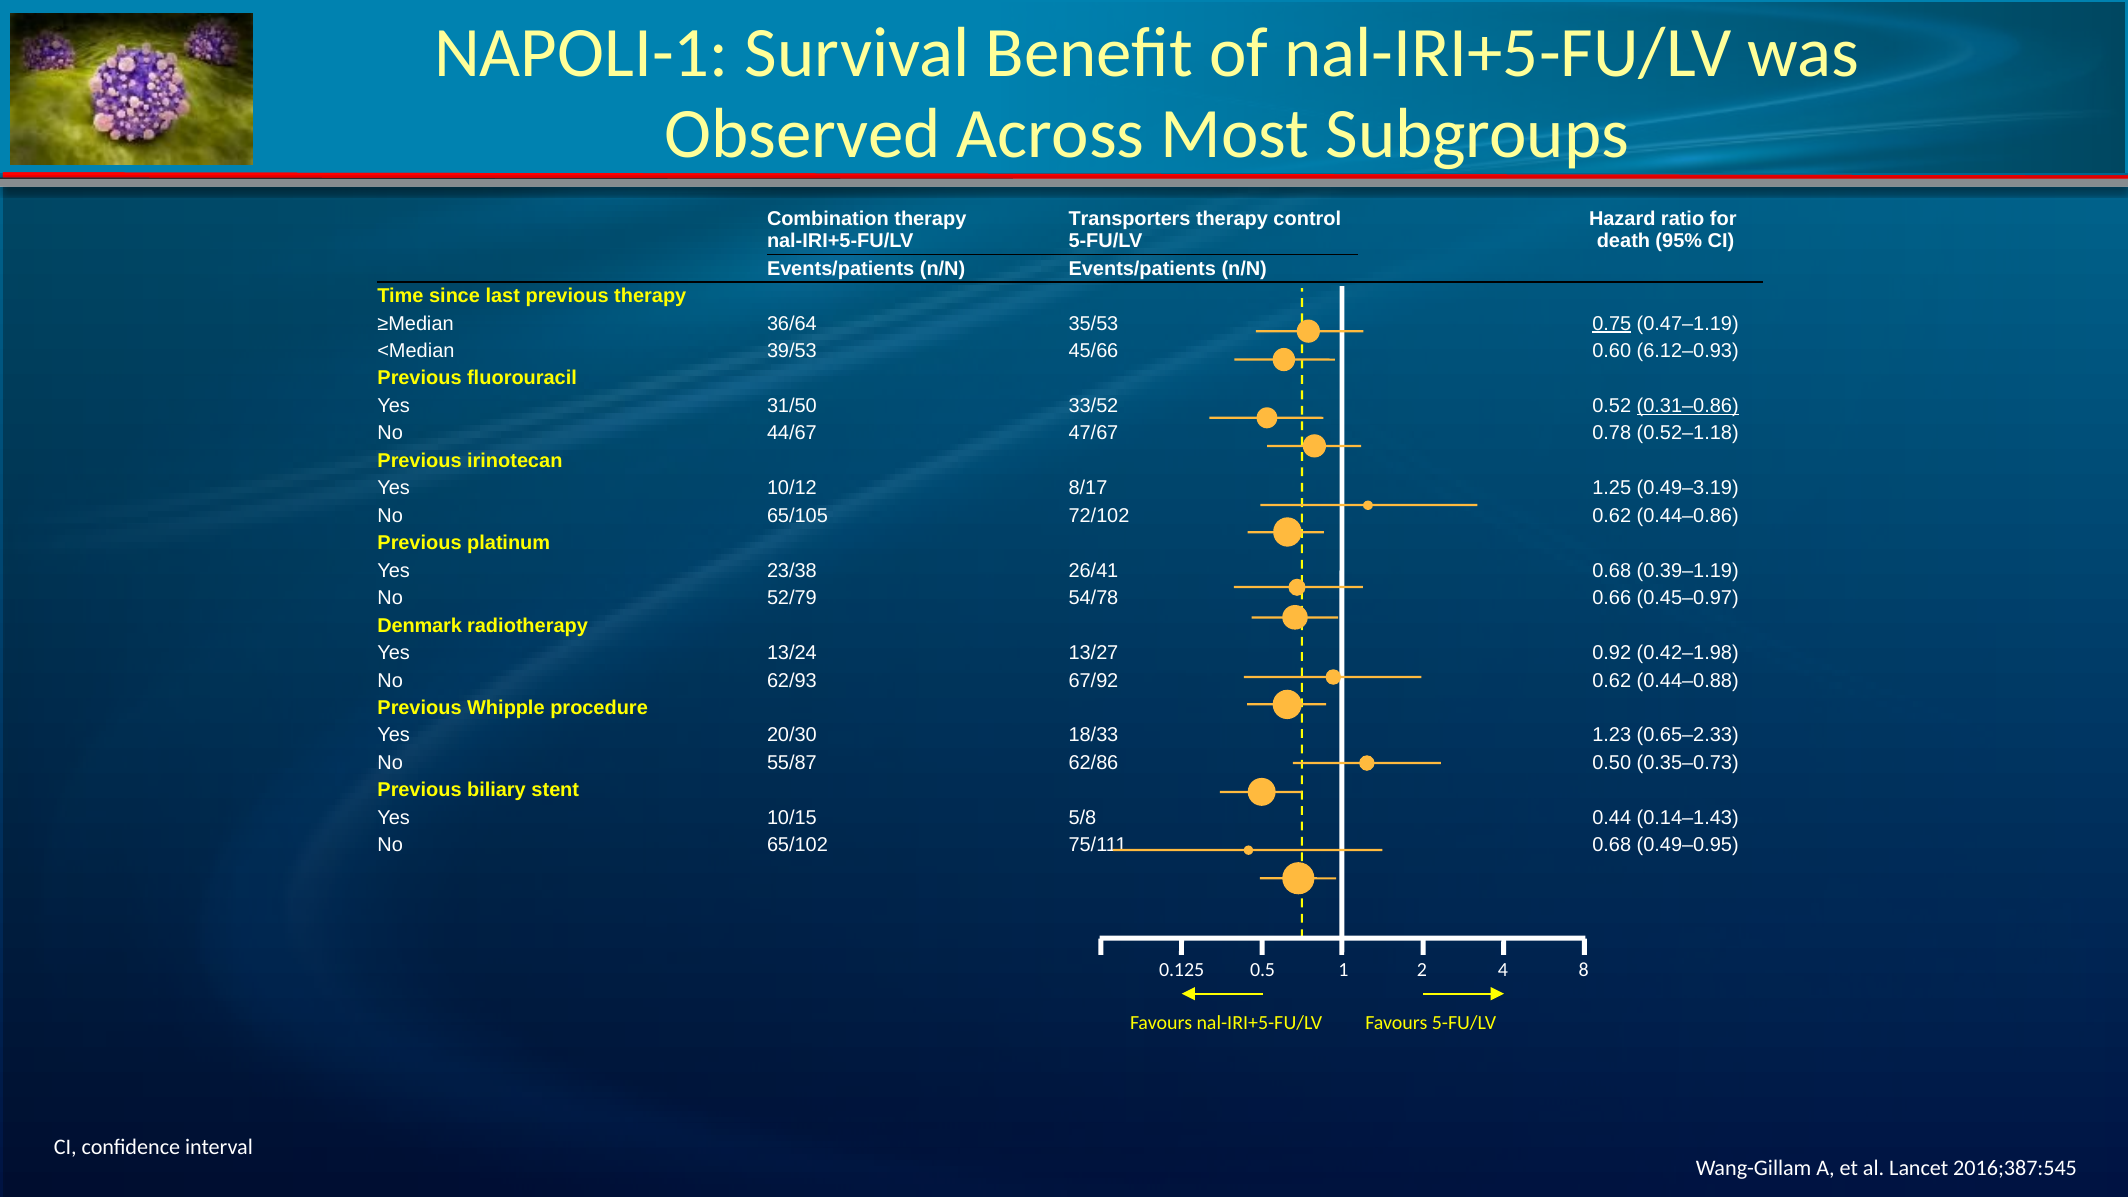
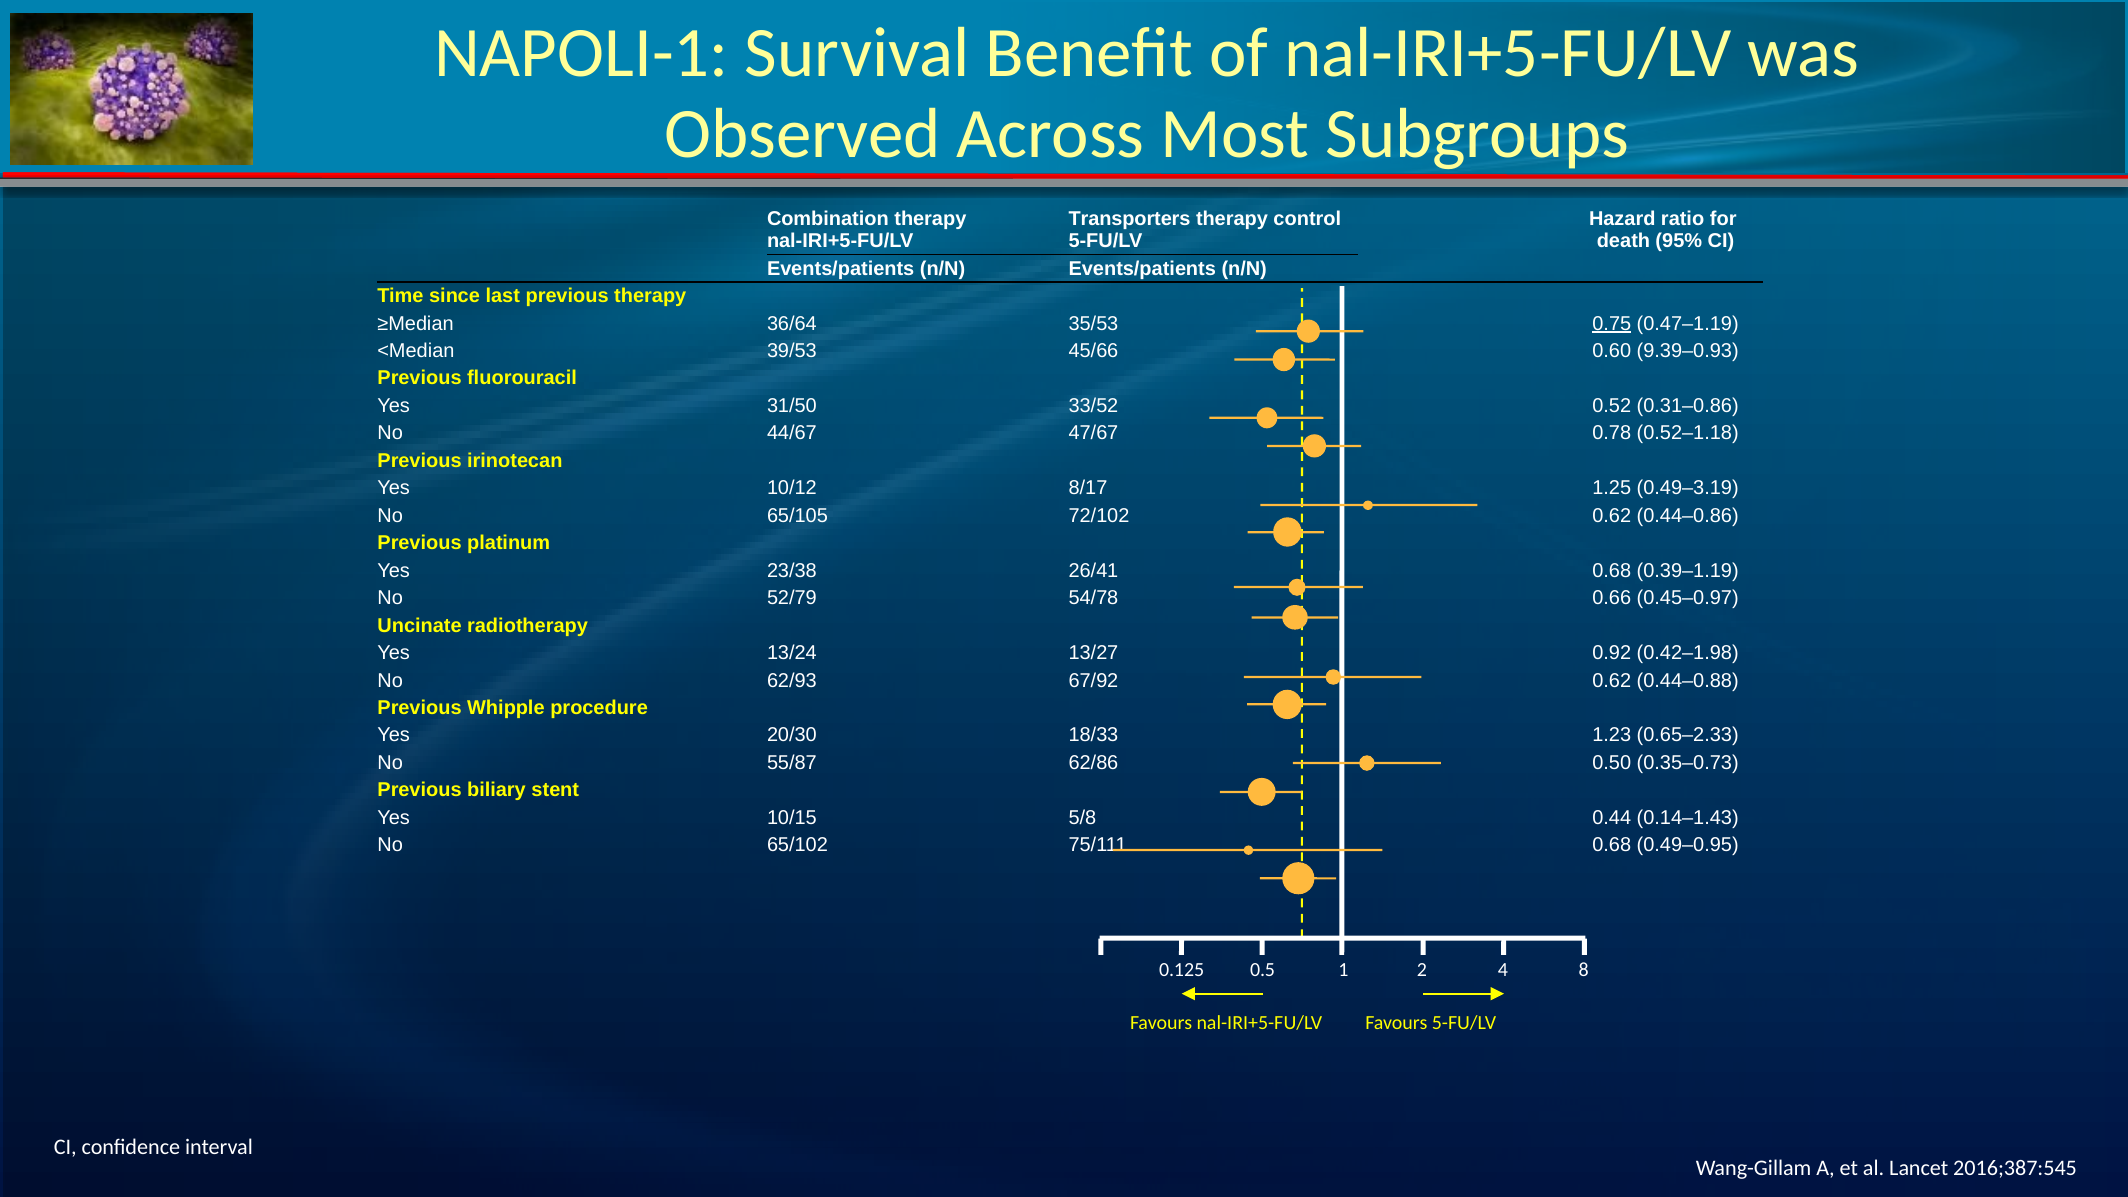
6.12–0.93: 6.12–0.93 -> 9.39–0.93 (1688, 351)
0.31–0.86 underline: present -> none (1688, 406)
Denmark: Denmark -> Uncinate (420, 626)
